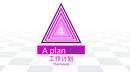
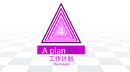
For colour: green -> purple (74, 51)
